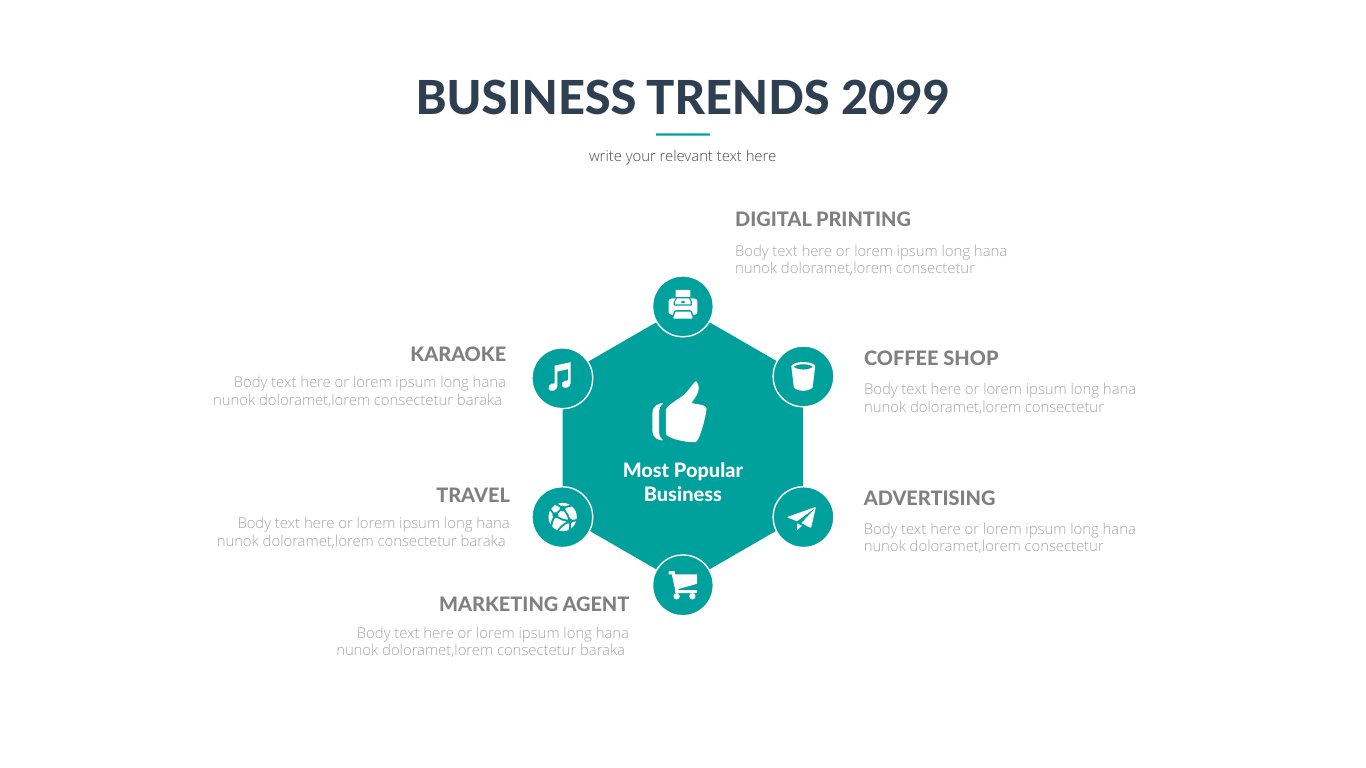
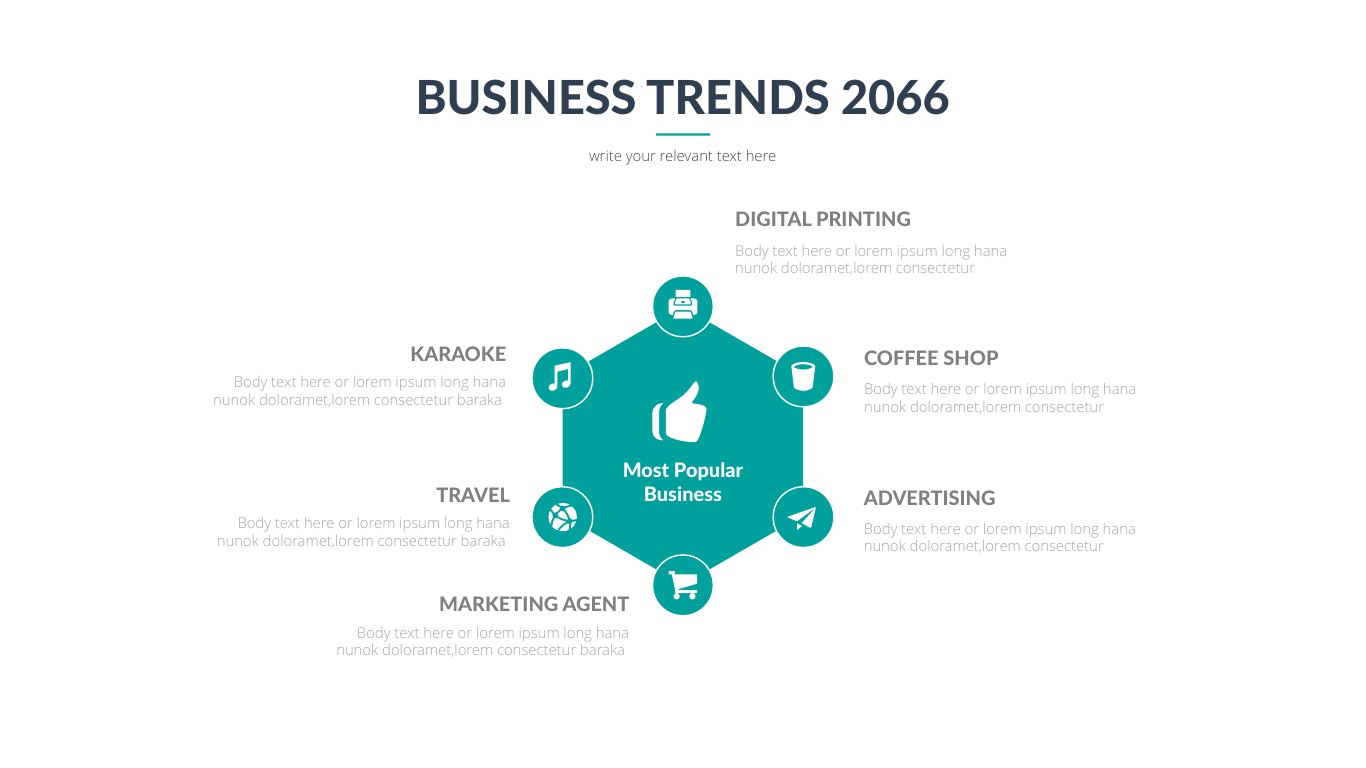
2099: 2099 -> 2066 (895, 100)
